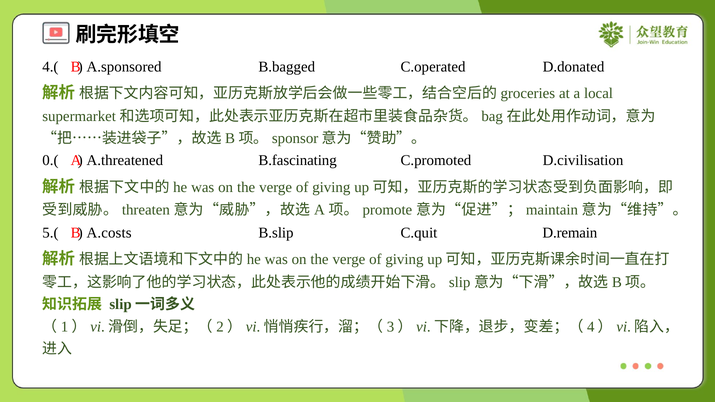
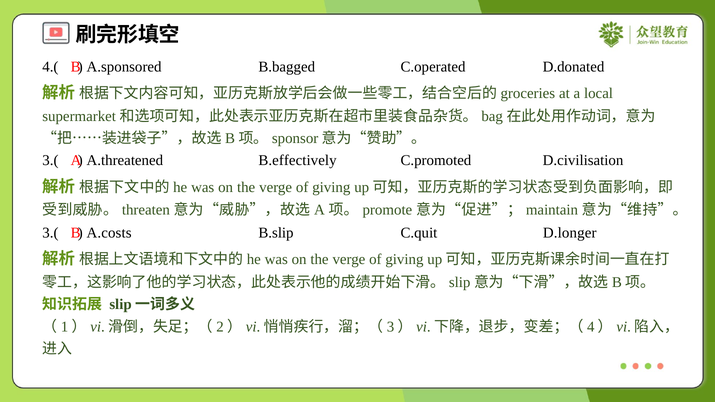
0.(: 0.( -> 3.( (50, 161)
B.fascinating: B.fascinating -> B.effectively (298, 161)
5.(: 5.( -> 3.( (50, 233)
D.remain: D.remain -> D.longer (570, 233)
